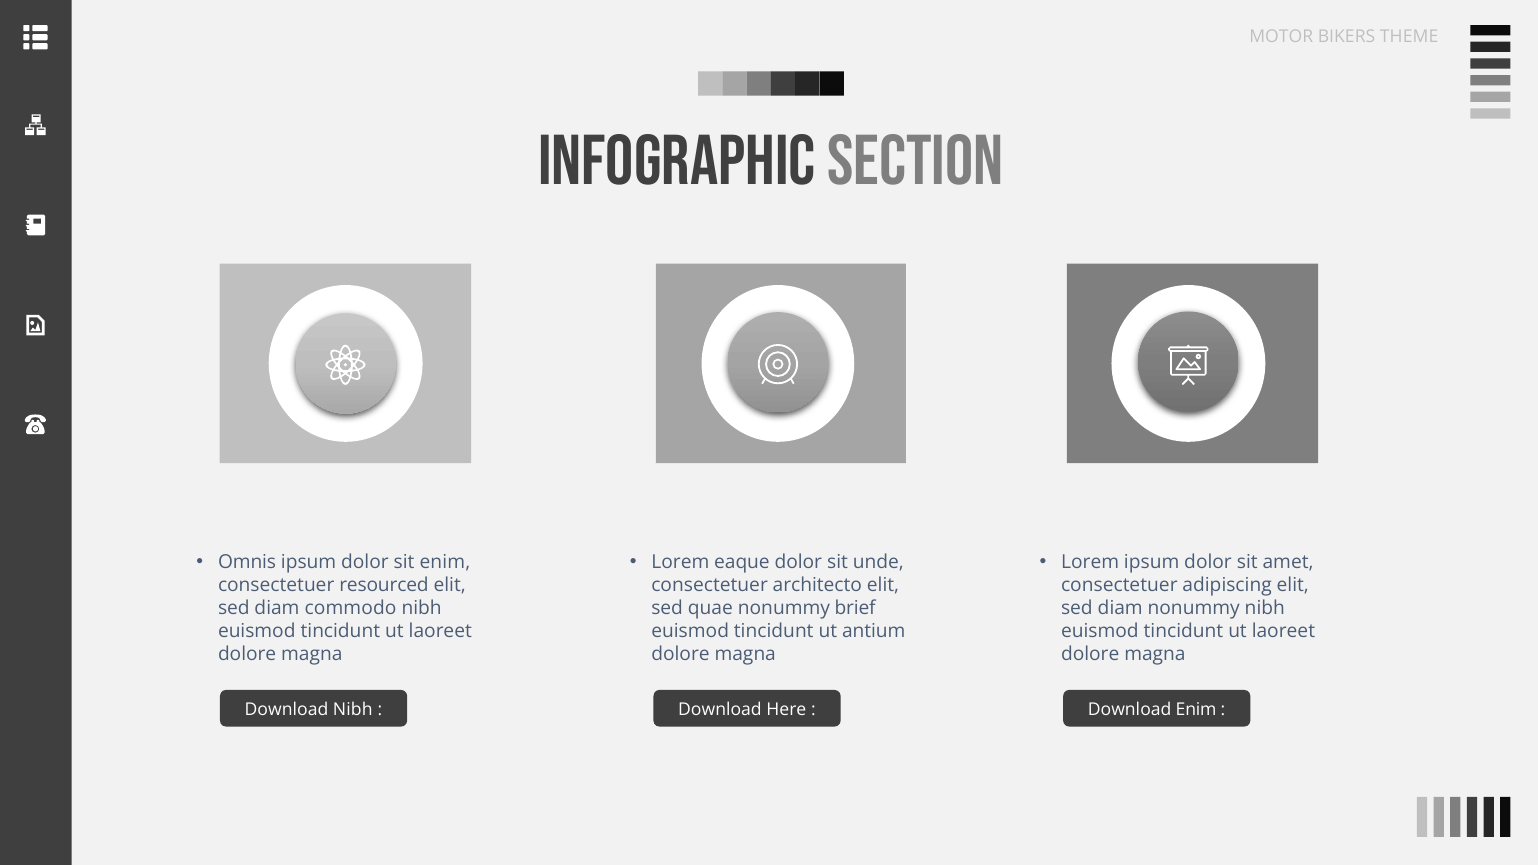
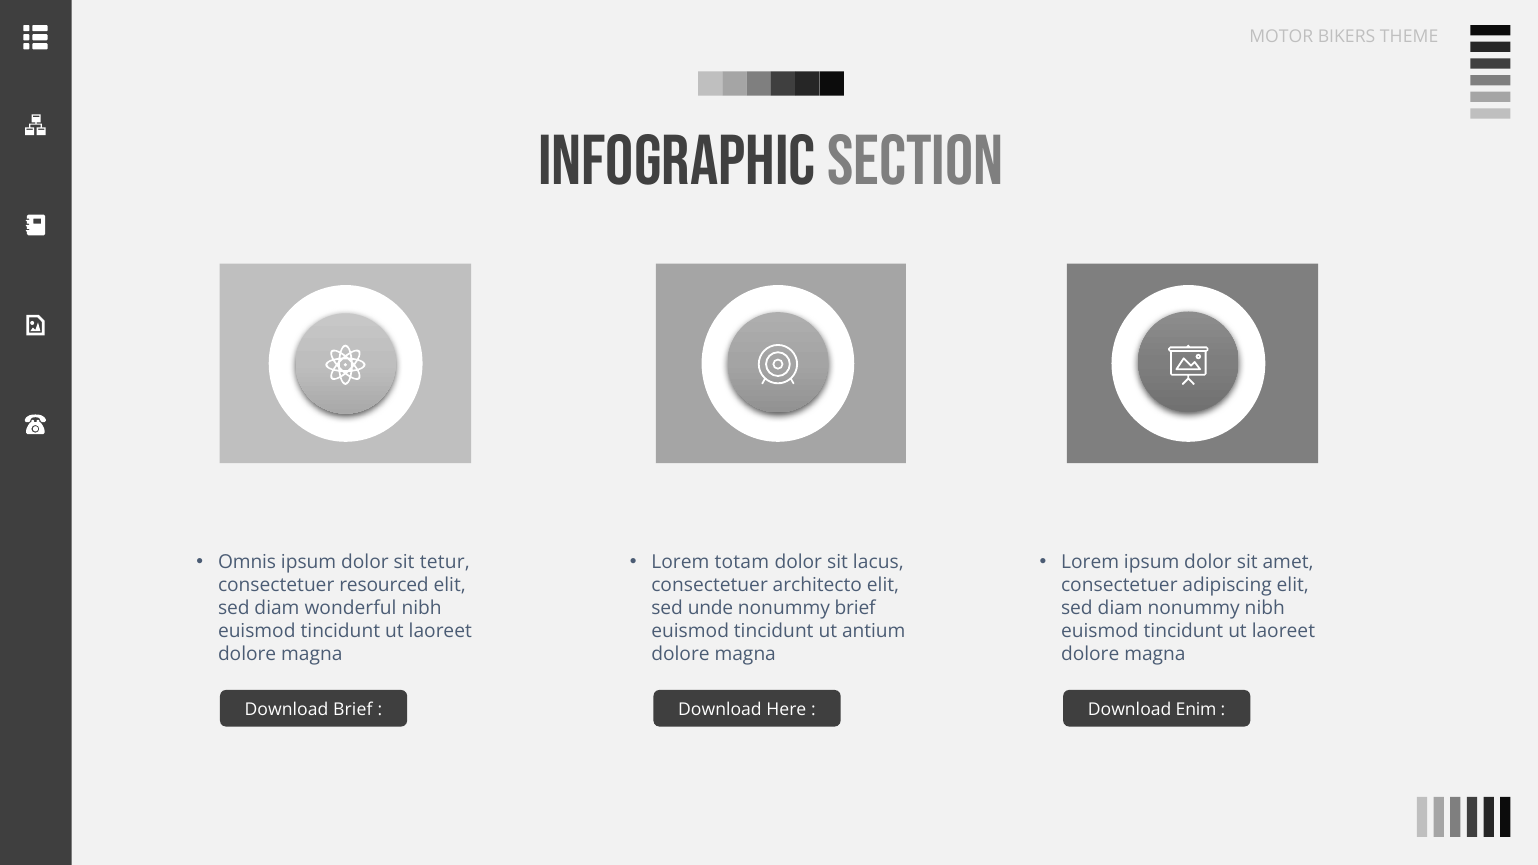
sit enim: enim -> tetur (445, 562)
eaque: eaque -> totam (742, 562)
unde: unde -> lacus (878, 562)
commodo: commodo -> wonderful (351, 608)
quae: quae -> unde (711, 608)
Download Nibh: Nibh -> Brief (353, 710)
